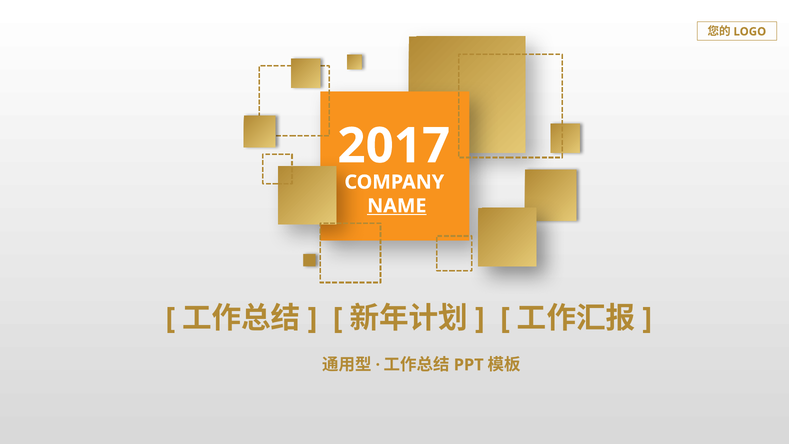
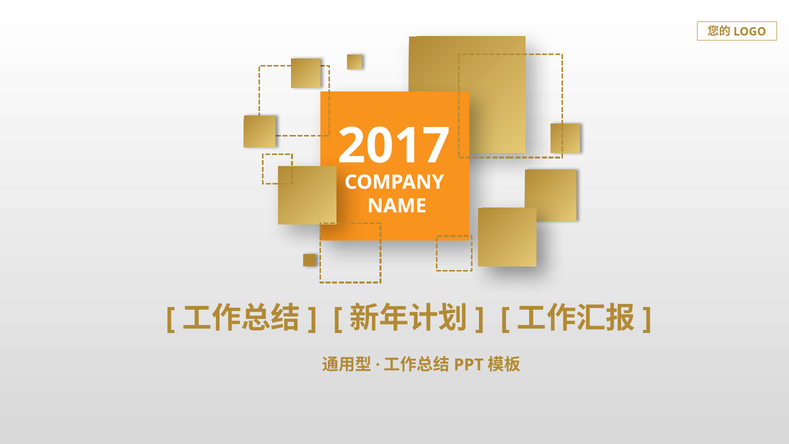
NAME underline: present -> none (397, 206)
